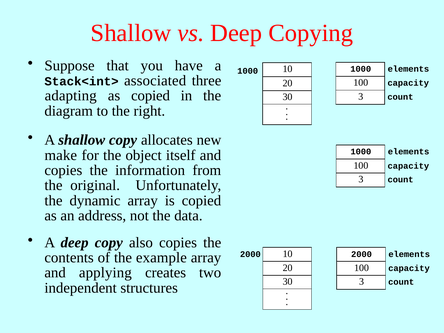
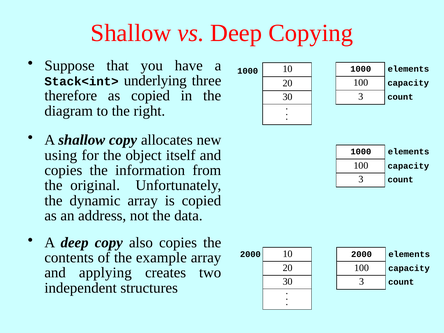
associated: associated -> underlying (155, 81)
adapting: adapting -> therefore (71, 96)
make: make -> using (61, 155)
